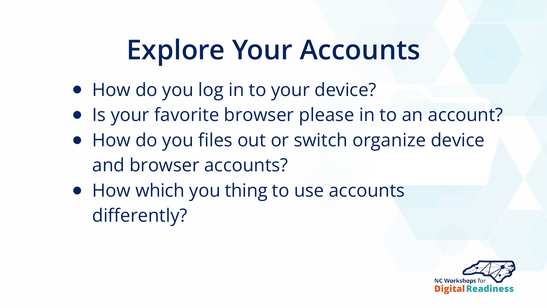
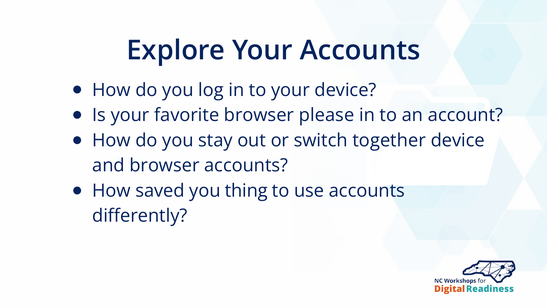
files: files -> stay (215, 140)
organize: organize -> together (389, 140)
which: which -> saved (160, 191)
